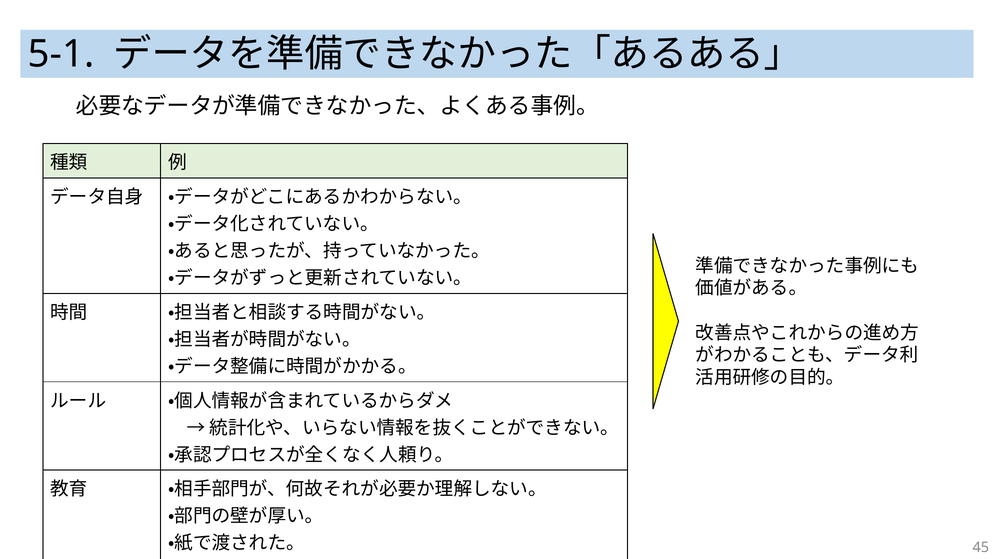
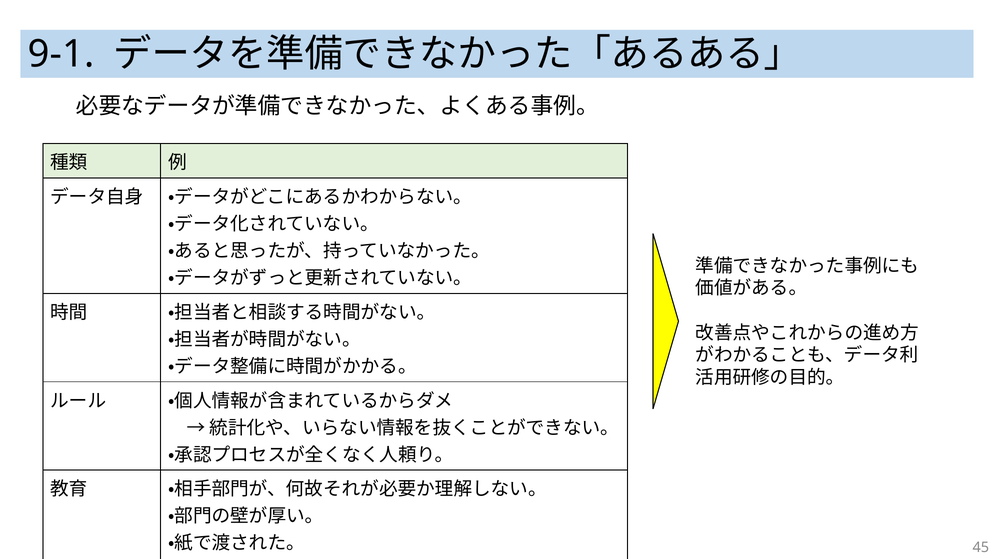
5-1: 5-1 -> 9-1 (61, 54)
